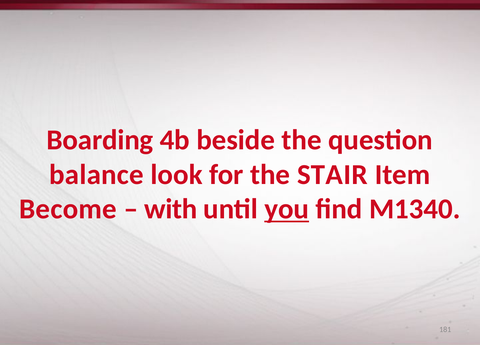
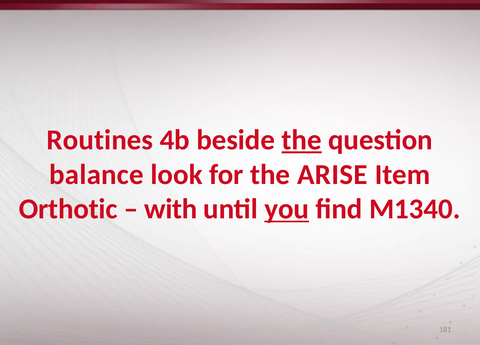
Boarding: Boarding -> Routines (100, 140)
the underline: none -> present (302, 140)
STAIR: STAIR -> ARISE (332, 175)
Become: Become -> Orthotic (68, 210)
